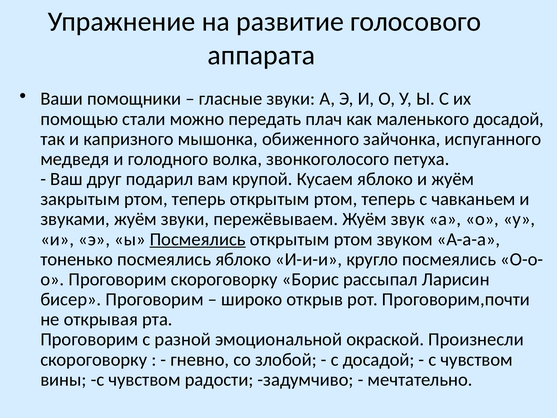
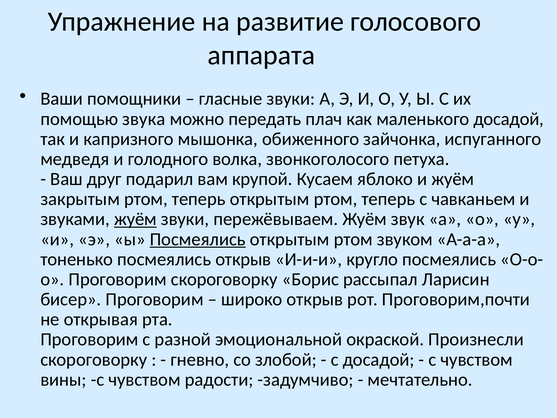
стали: стали -> звука (144, 119)
жуём underline: none -> present (135, 219)
посмеялись яблоко: яблоко -> открыв (243, 259)
